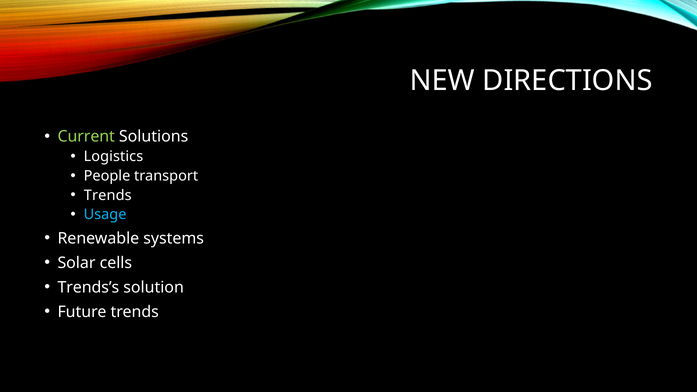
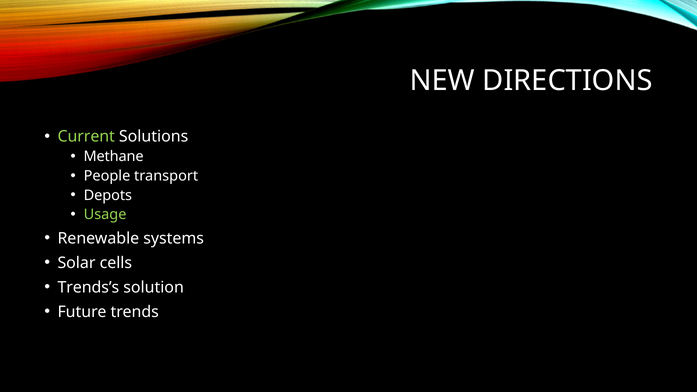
Logistics: Logistics -> Methane (114, 157)
Trends: Trends -> Depots (108, 195)
Usage colour: light blue -> light green (105, 215)
